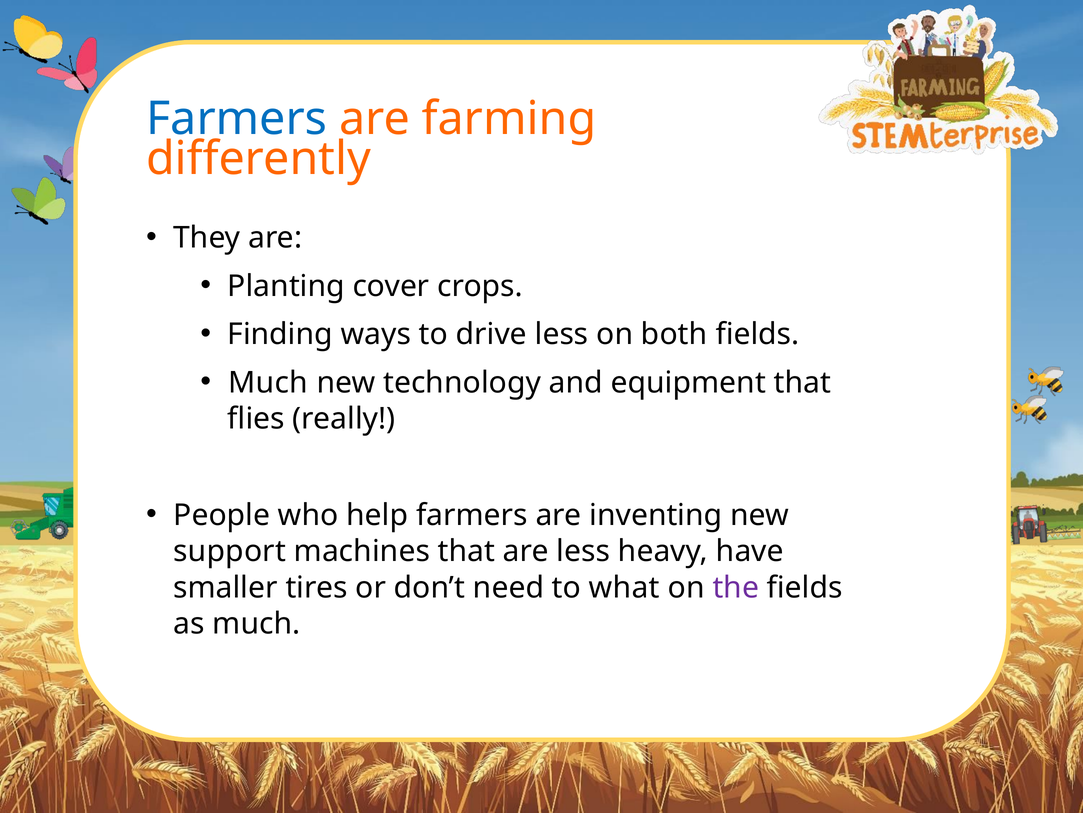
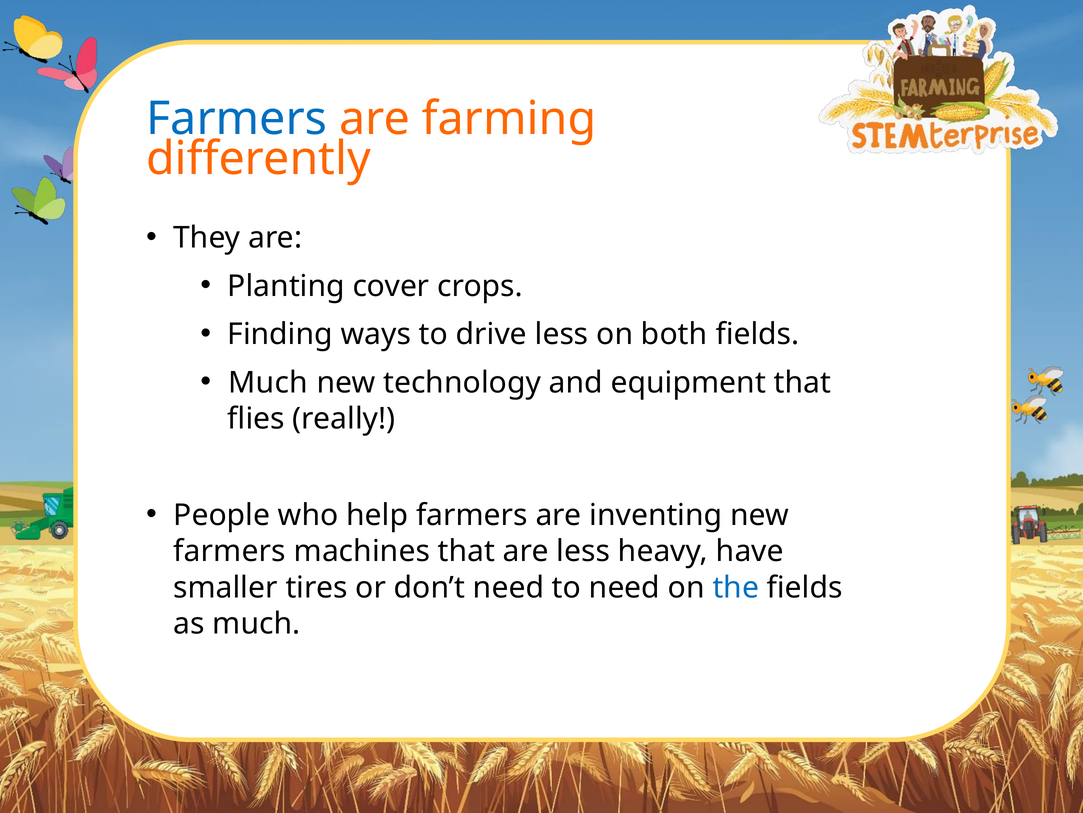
support: support -> farmers (230, 551)
to what: what -> need (624, 587)
the colour: purple -> blue (736, 587)
